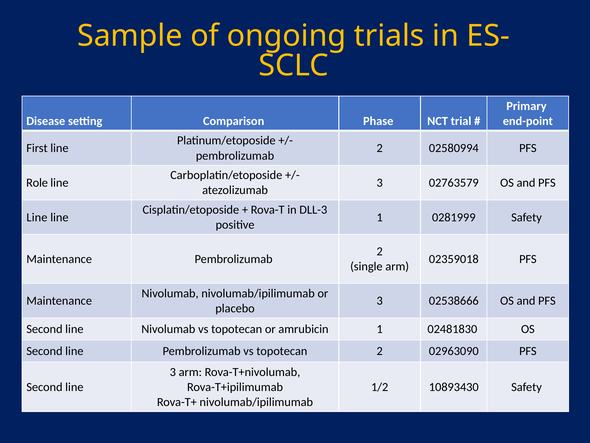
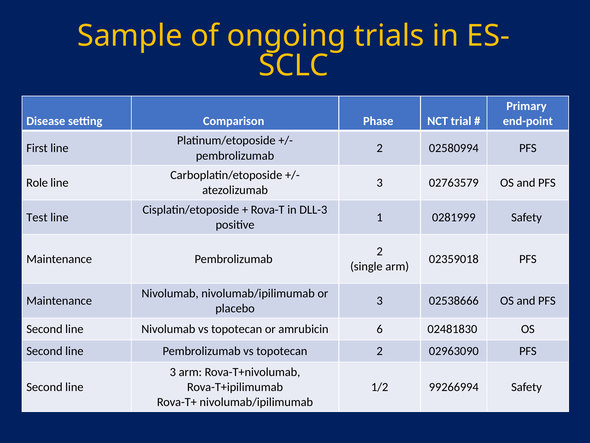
Line: Line -> Test (37, 217)
amrubicin 1: 1 -> 6 (380, 329)
10893430: 10893430 -> 99266994 (454, 387)
